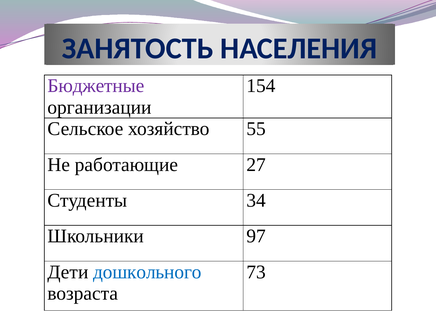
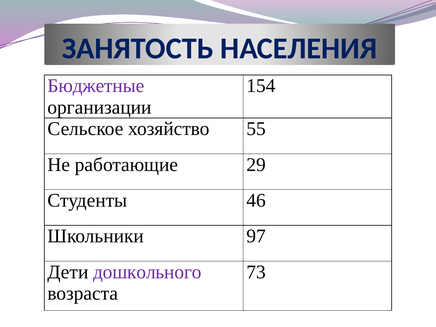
27: 27 -> 29 (256, 165)
34: 34 -> 46 (256, 200)
дошкольного colour: blue -> purple (147, 272)
